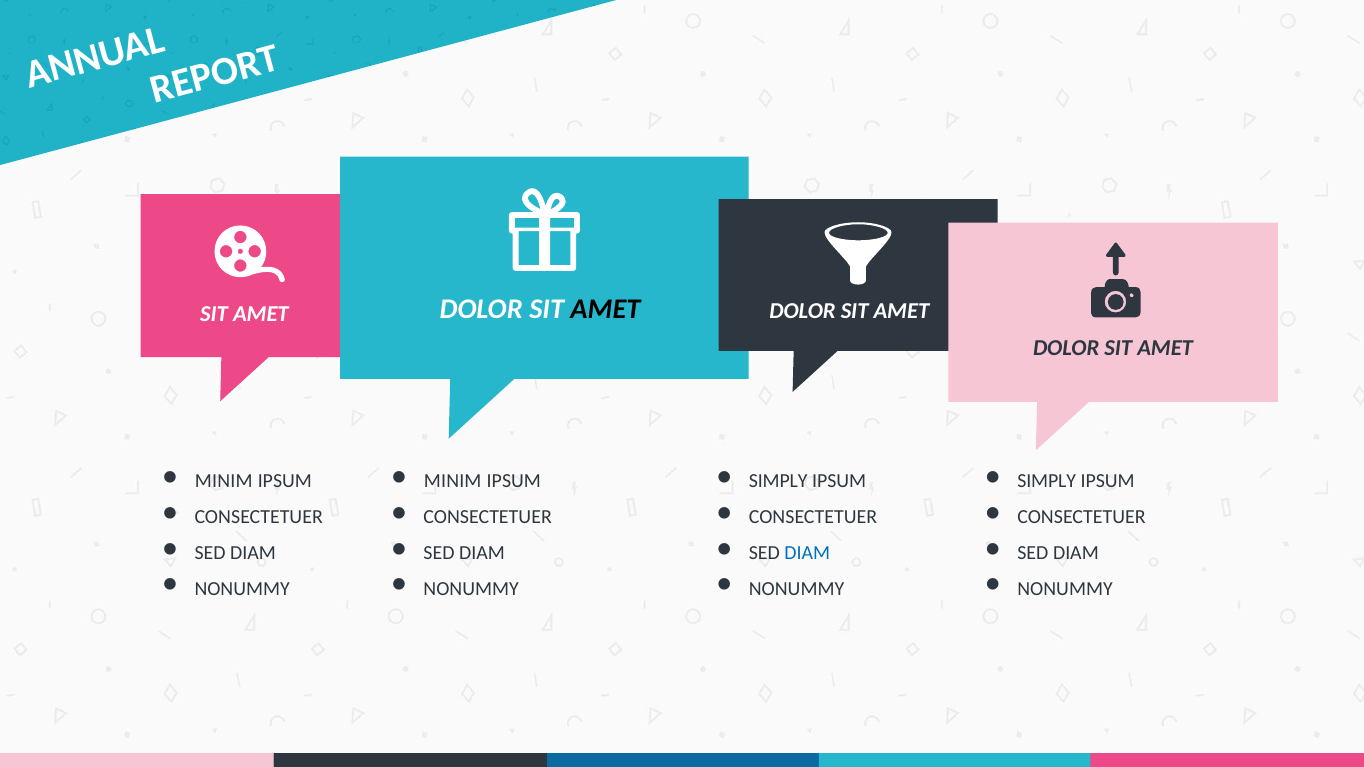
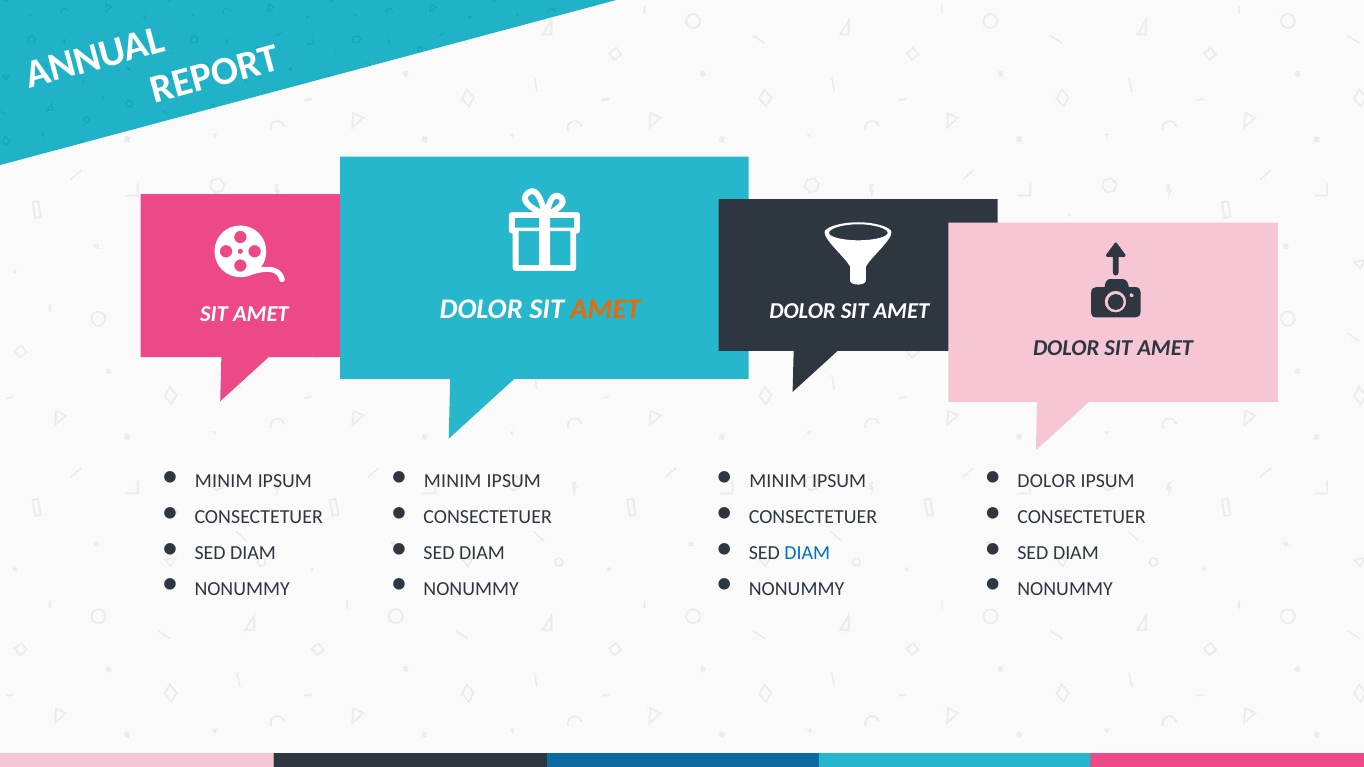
AMET colour: black -> orange (606, 309)
SIMPLY: SIMPLY -> MINIM (778, 481)
SIMPLY: SIMPLY -> DOLOR (1047, 481)
